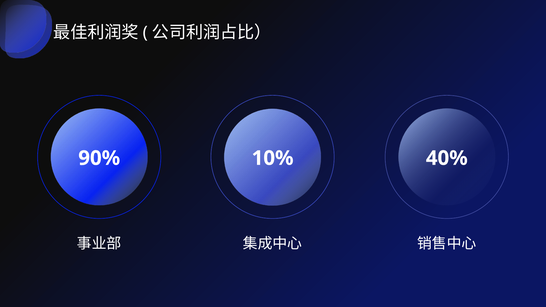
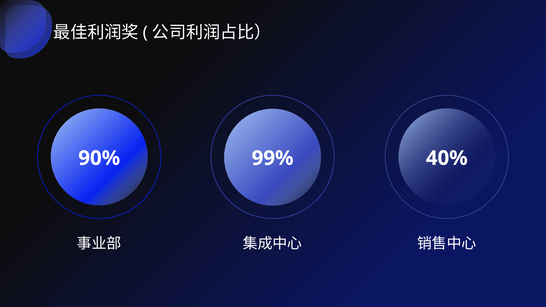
10%: 10% -> 99% (273, 158)
